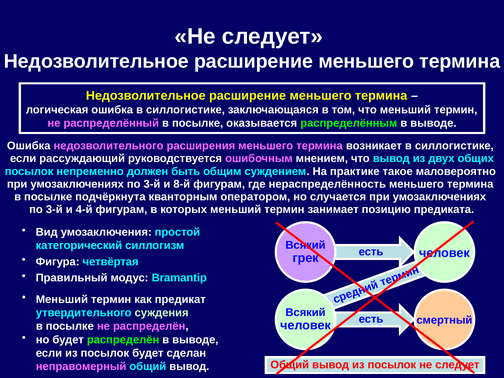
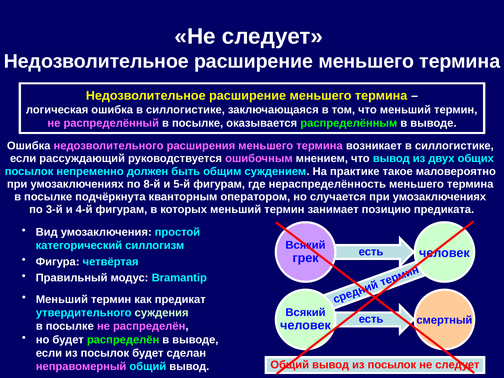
3-й: 3-й -> 8-й (152, 184)
8-й: 8-й -> 5-й (182, 184)
